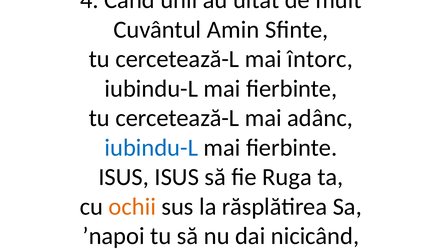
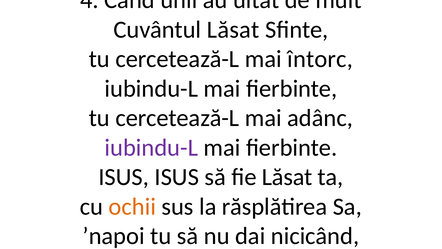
Cuvântul Amin: Amin -> Lăsat (233, 30)
iubindu-L colour: blue -> purple (151, 147)
fie Ruga: Ruga -> Lăsat (287, 177)
